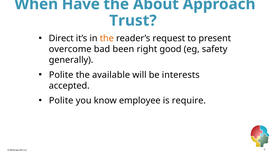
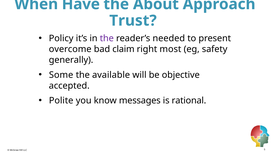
Direct: Direct -> Policy (61, 38)
the colour: orange -> purple (107, 38)
request: request -> needed (169, 38)
been: been -> claim (123, 49)
good: good -> most (170, 49)
Polite: Polite -> Some (61, 75)
interests: interests -> objective (181, 75)
employee: employee -> messages (140, 101)
require: require -> rational (189, 101)
